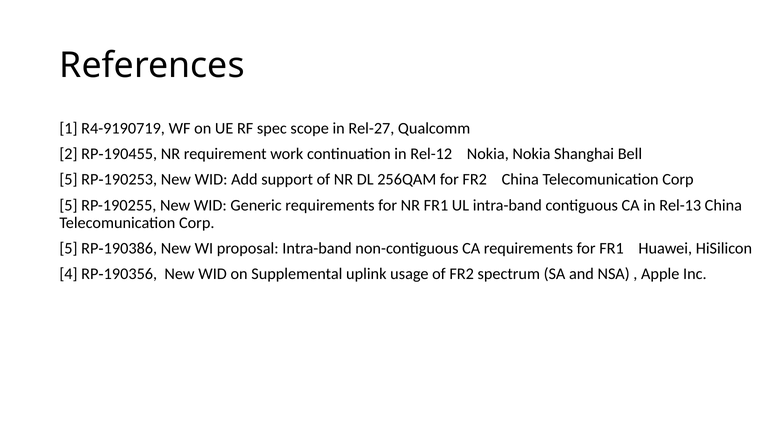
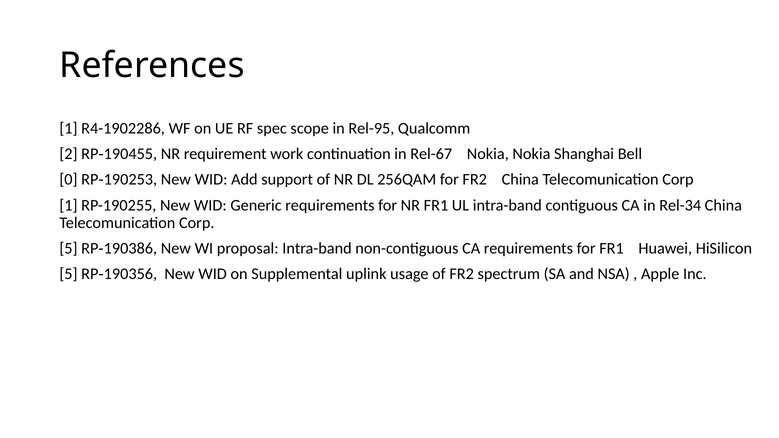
R4-9190719: R4-9190719 -> R4-1902286 (123, 128)
Rel-27: Rel-27 -> Rel-95 (371, 128)
Rel-12: Rel-12 -> Rel-67 (431, 154)
5: 5 -> 0 (68, 180)
5: 5 -> 1 (68, 205)
Rel-13: Rel-13 -> Rel-34 (680, 205)
4: 4 -> 5 (68, 274)
